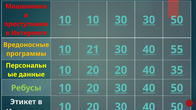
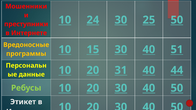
10 10: 10 -> 24 (93, 20)
30 30: 30 -> 25 (149, 20)
21: 21 -> 15 (93, 50)
55: 55 -> 51 (177, 50)
20 20: 20 -> 31 (121, 70)
35: 35 -> 44 (177, 70)
